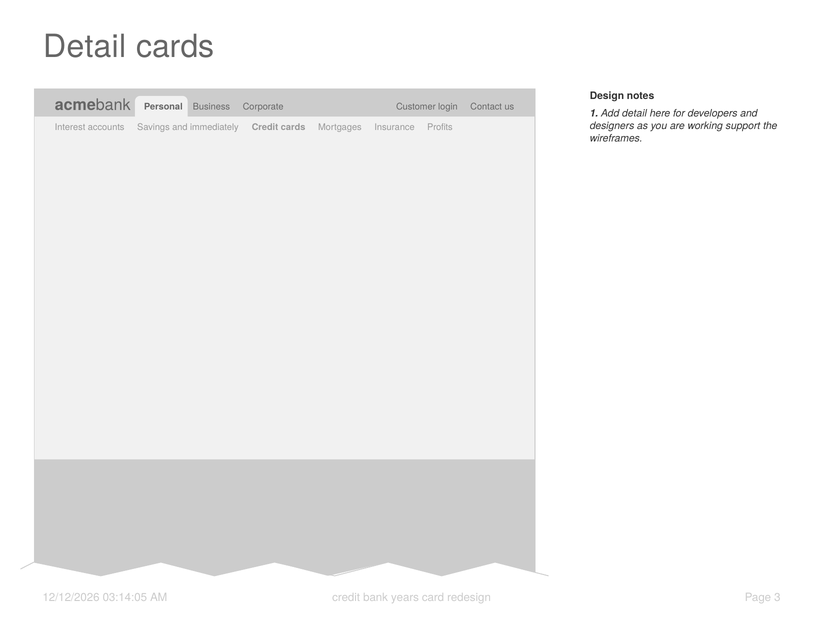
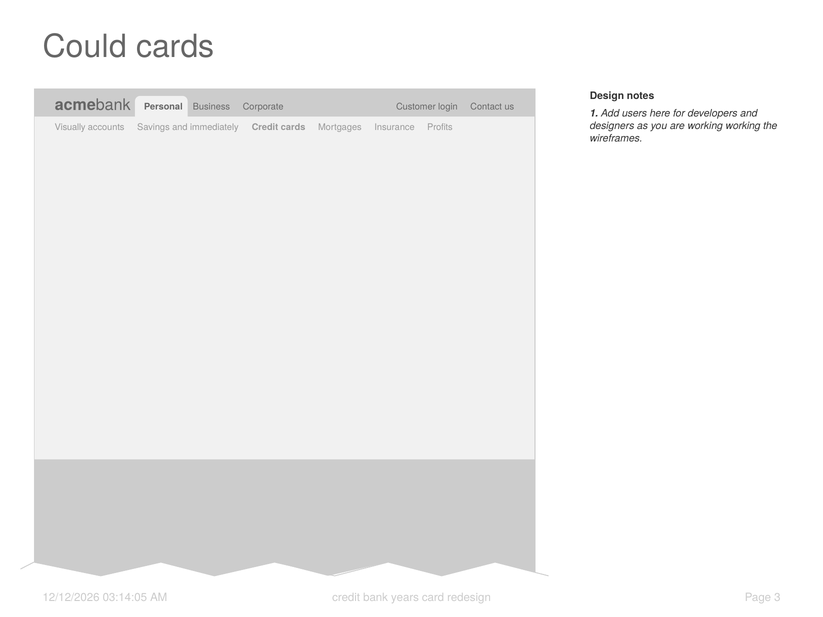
Detail: Detail -> Could (85, 47)
Add detail: detail -> users (635, 114)
working support: support -> working (743, 126)
Interest: Interest -> Visually (70, 127)
